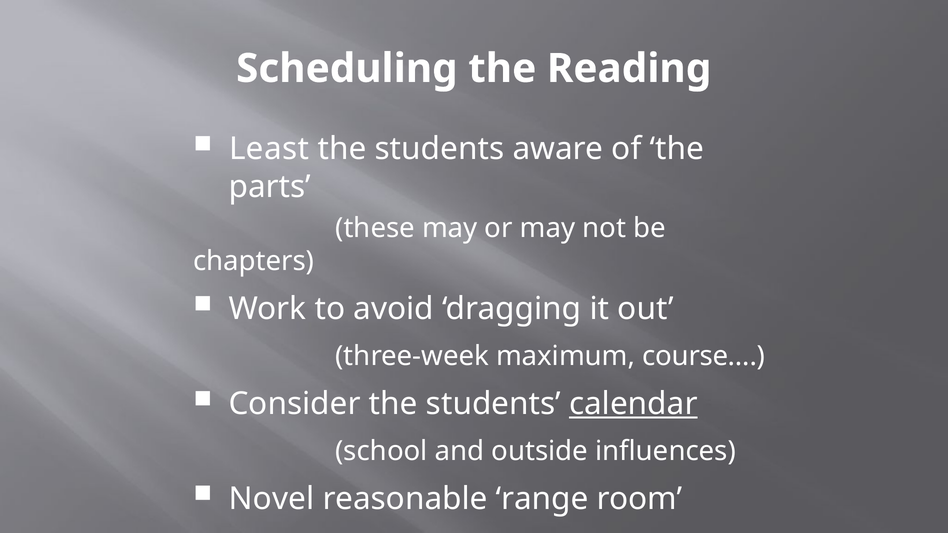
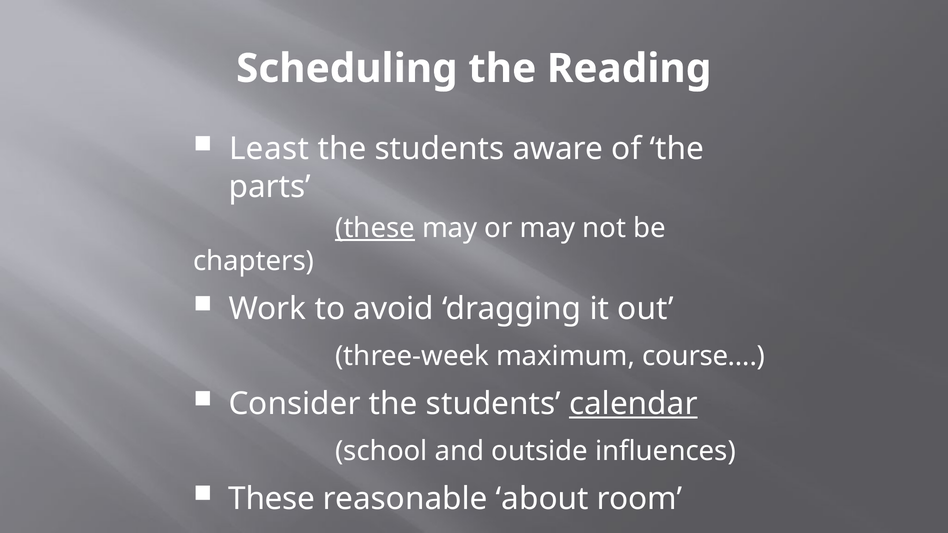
these underline: none -> present (375, 228)
Novel: Novel -> These (272, 499)
range: range -> about (542, 499)
